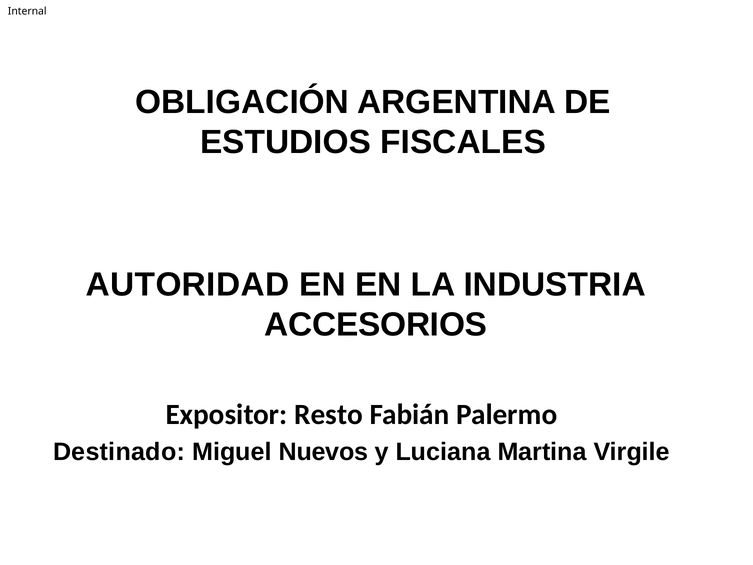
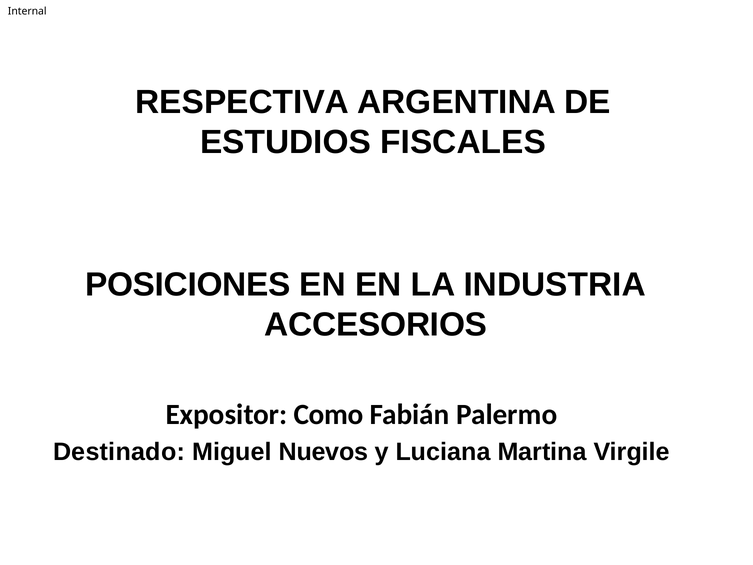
OBLIGACIÓN: OBLIGACIÓN -> RESPECTIVA (242, 102)
AUTORIDAD: AUTORIDAD -> POSICIONES (188, 284)
Resto: Resto -> Como (329, 415)
